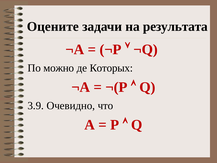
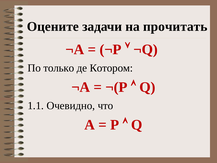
результата: результата -> прочитать (175, 27)
можно: можно -> только (59, 68)
Которых: Которых -> Котором (111, 68)
3.9: 3.9 -> 1.1 (36, 106)
